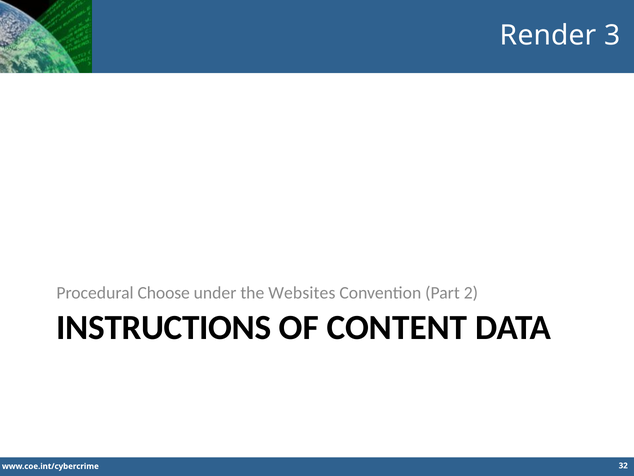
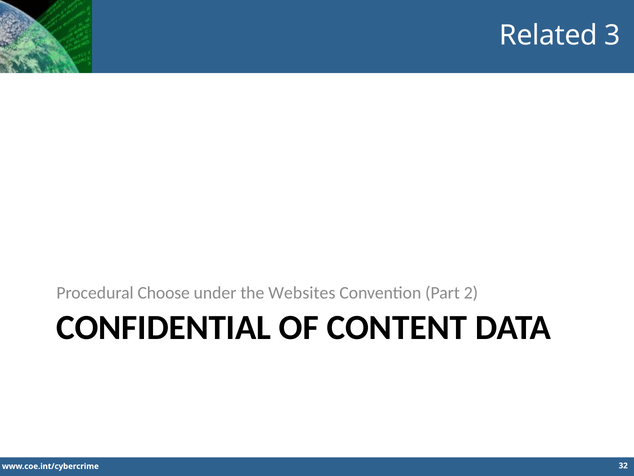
Render: Render -> Related (548, 35)
INSTRUCTIONS: INSTRUCTIONS -> CONFIDENTIAL (164, 327)
